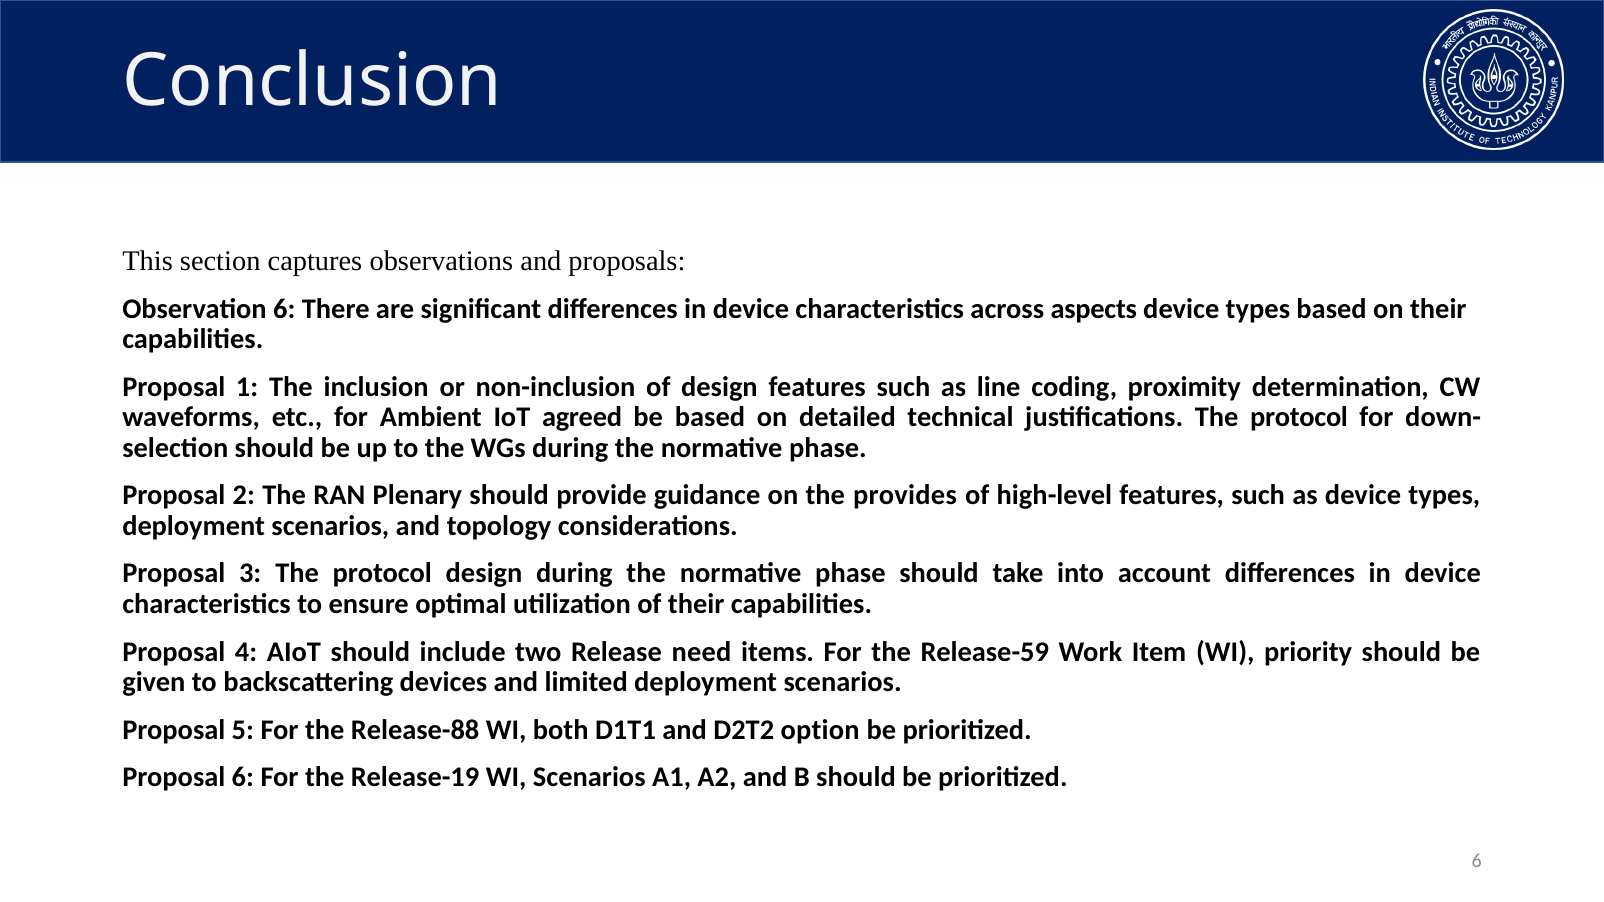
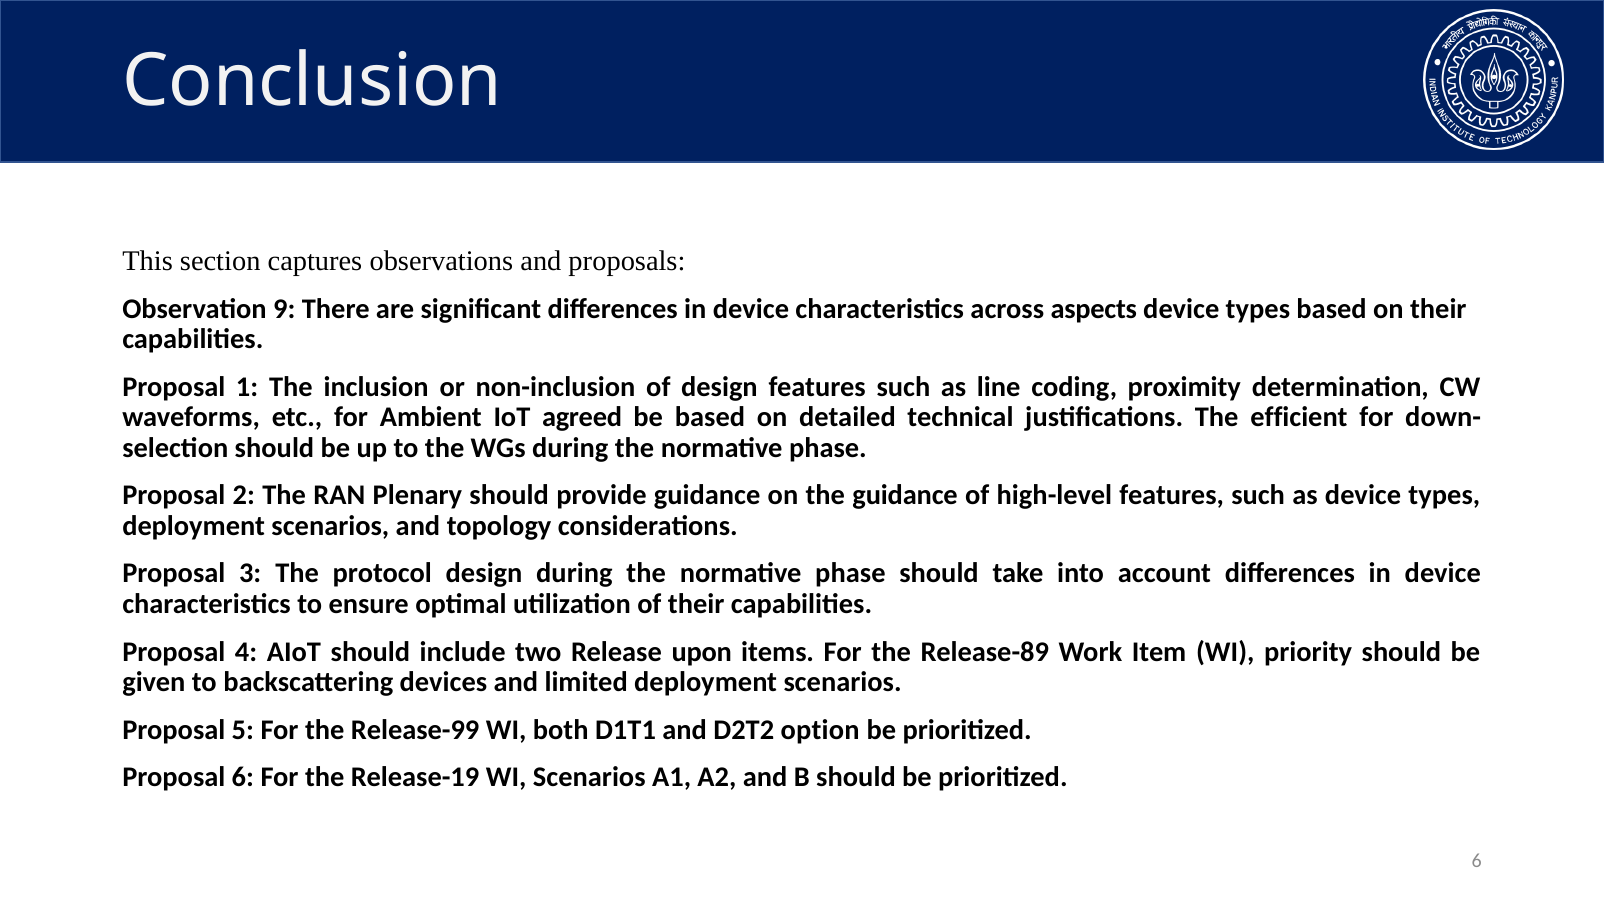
Observation 6: 6 -> 9 (284, 309)
justifications The protocol: protocol -> efficient (1299, 418)
the provides: provides -> guidance (905, 496)
need: need -> upon (702, 652)
Release-59: Release-59 -> Release-89 (985, 652)
Release-88: Release-88 -> Release-99 (415, 730)
